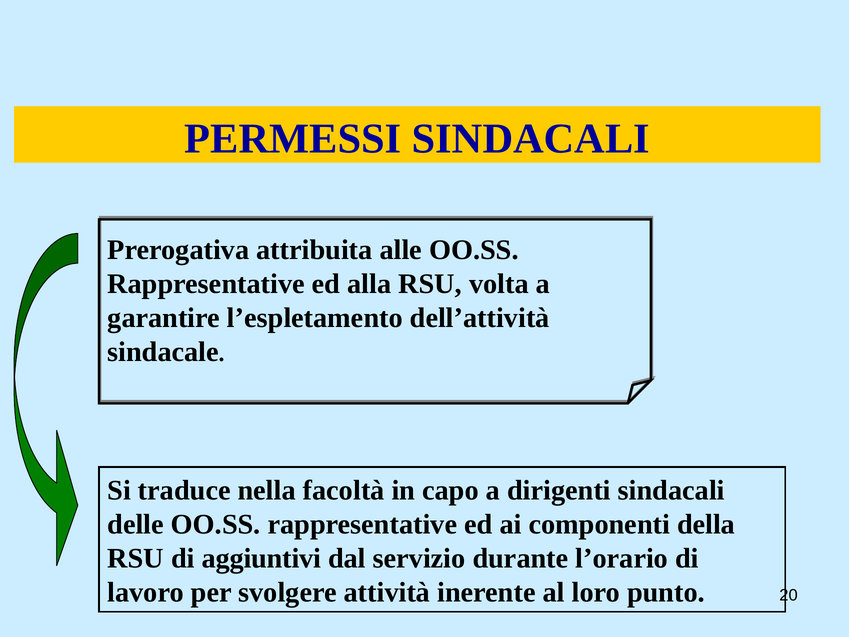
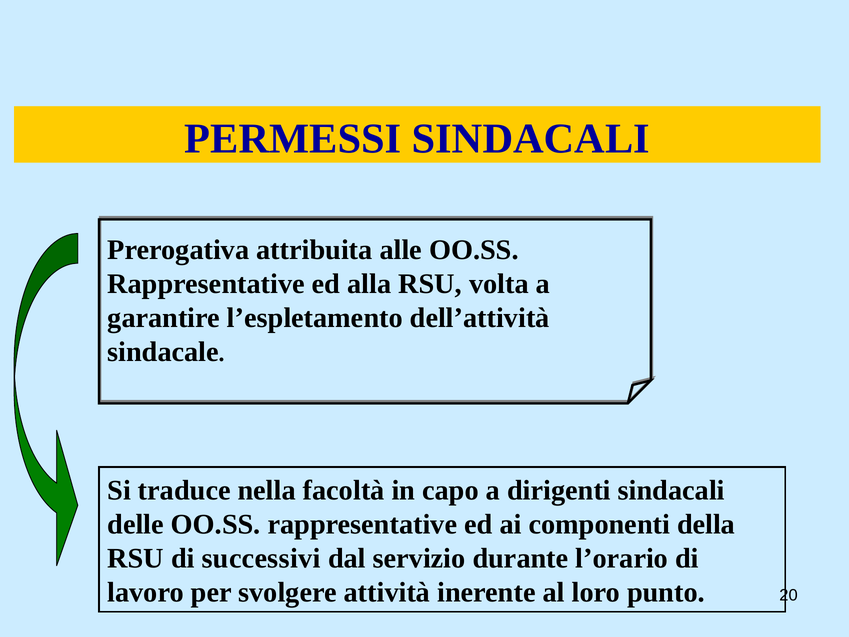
aggiuntivi: aggiuntivi -> successivi (261, 558)
